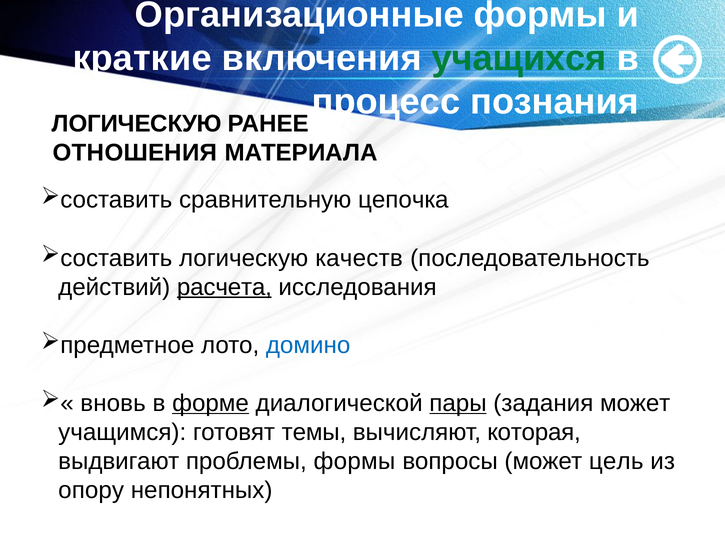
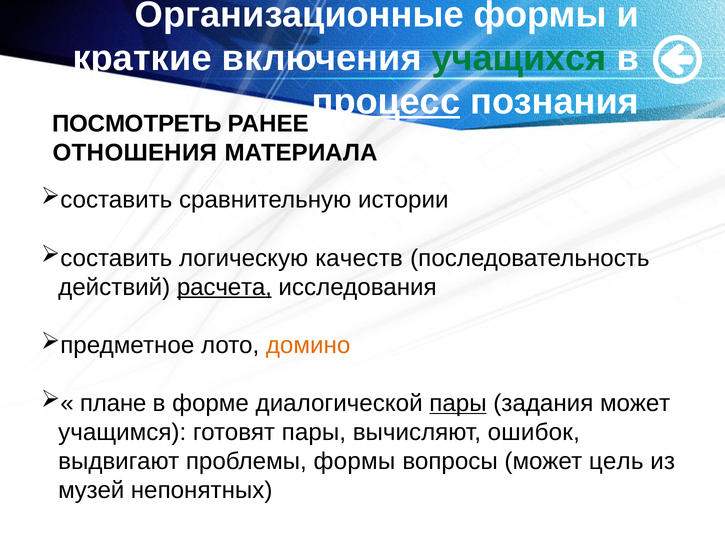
процесс underline: none -> present (386, 102)
ЛОГИЧЕСКУЮ: ЛОГИЧЕСКУЮ -> ПОСМОТРЕТЬ (137, 124)
цепочка: цепочка -> истории (403, 200)
домино colour: blue -> orange (308, 345)
вновь: вновь -> плане (113, 403)
форме underline: present -> none (211, 403)
готовят темы: темы -> пары (314, 432)
которая: которая -> ошибок (534, 432)
опору: опору -> музей (91, 490)
